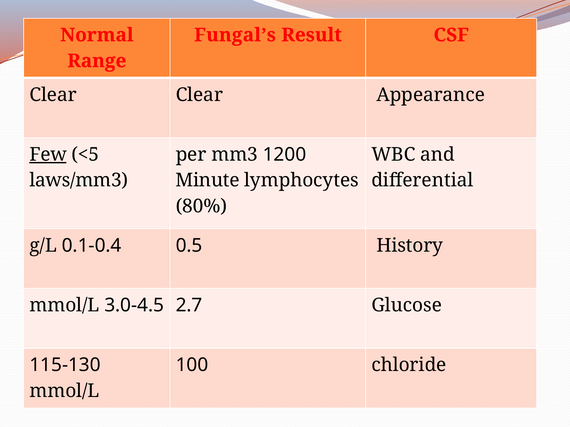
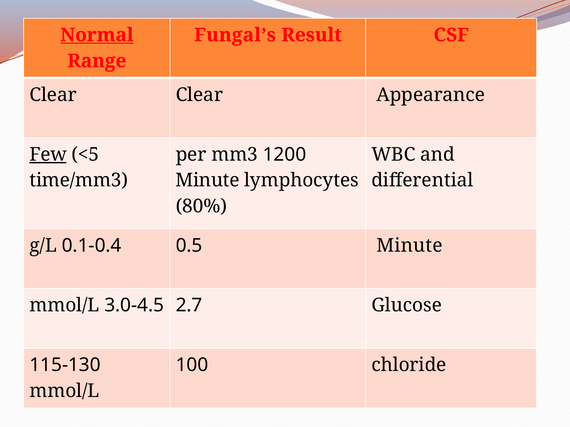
Normal underline: none -> present (97, 35)
laws/mm3: laws/mm3 -> time/mm3 (79, 181)
0.5 History: History -> Minute (410, 246)
